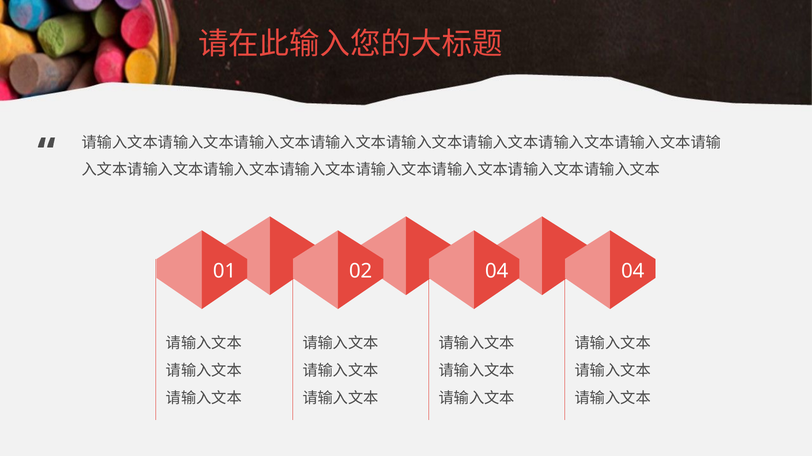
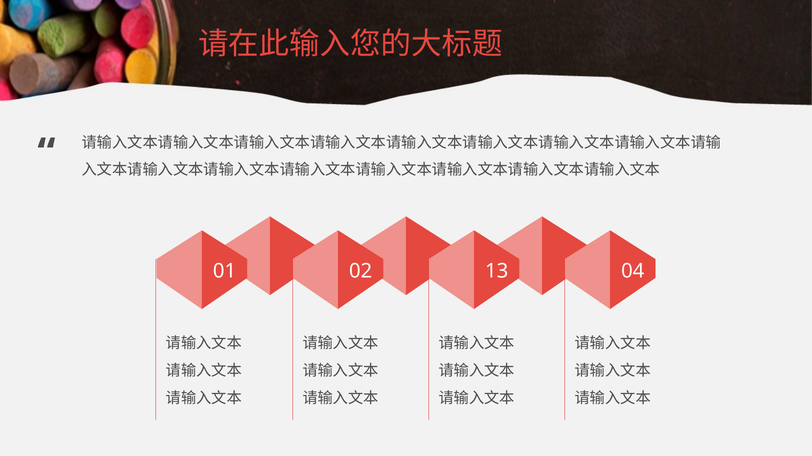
02 04: 04 -> 13 (497, 272)
